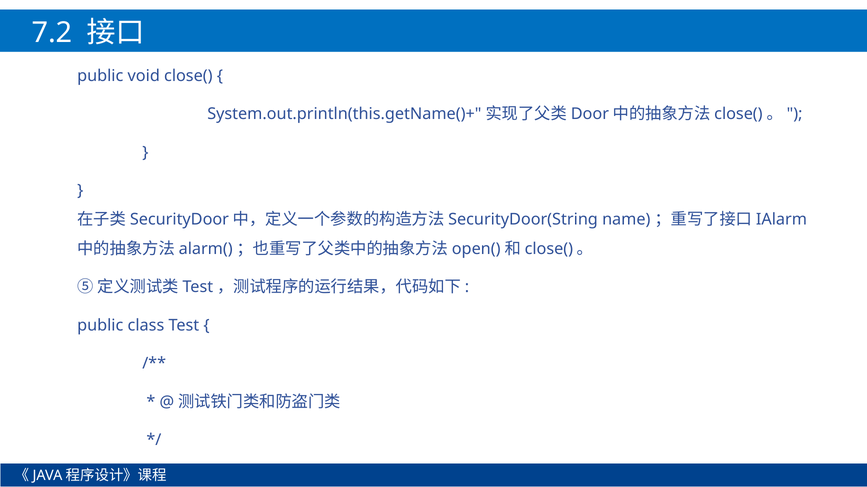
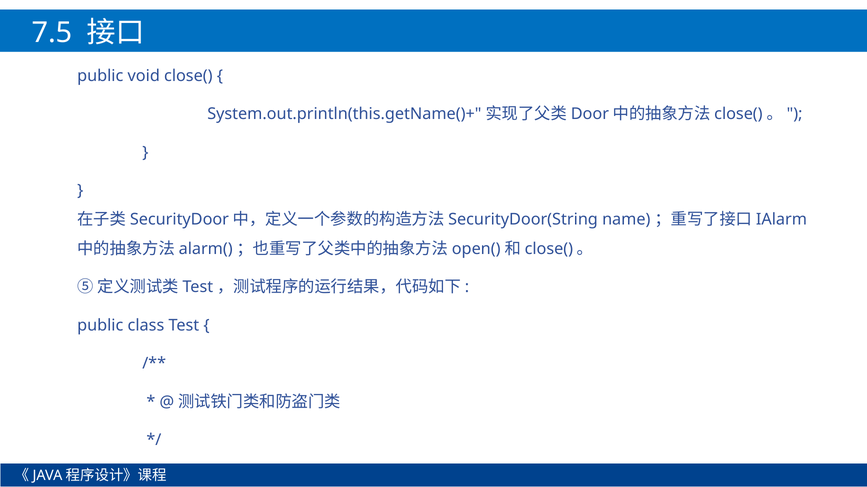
7.2: 7.2 -> 7.5 (52, 33)
